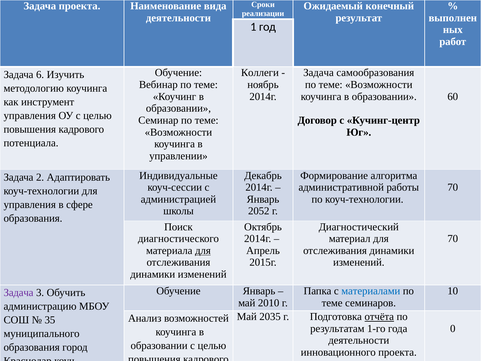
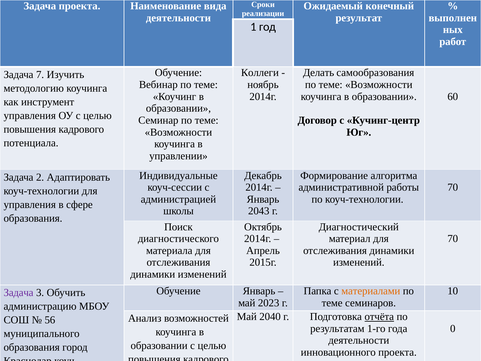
Задача: Задача -> Делать (319, 73)
6: 6 -> 7 (40, 75)
2052: 2052 -> 2043 (259, 211)
для underline: present -> none (203, 250)
материалами colour: blue -> orange (371, 291)
2010: 2010 -> 2023 (269, 303)
2035: 2035 -> 2040 (270, 316)
35: 35 -> 56 (50, 320)
